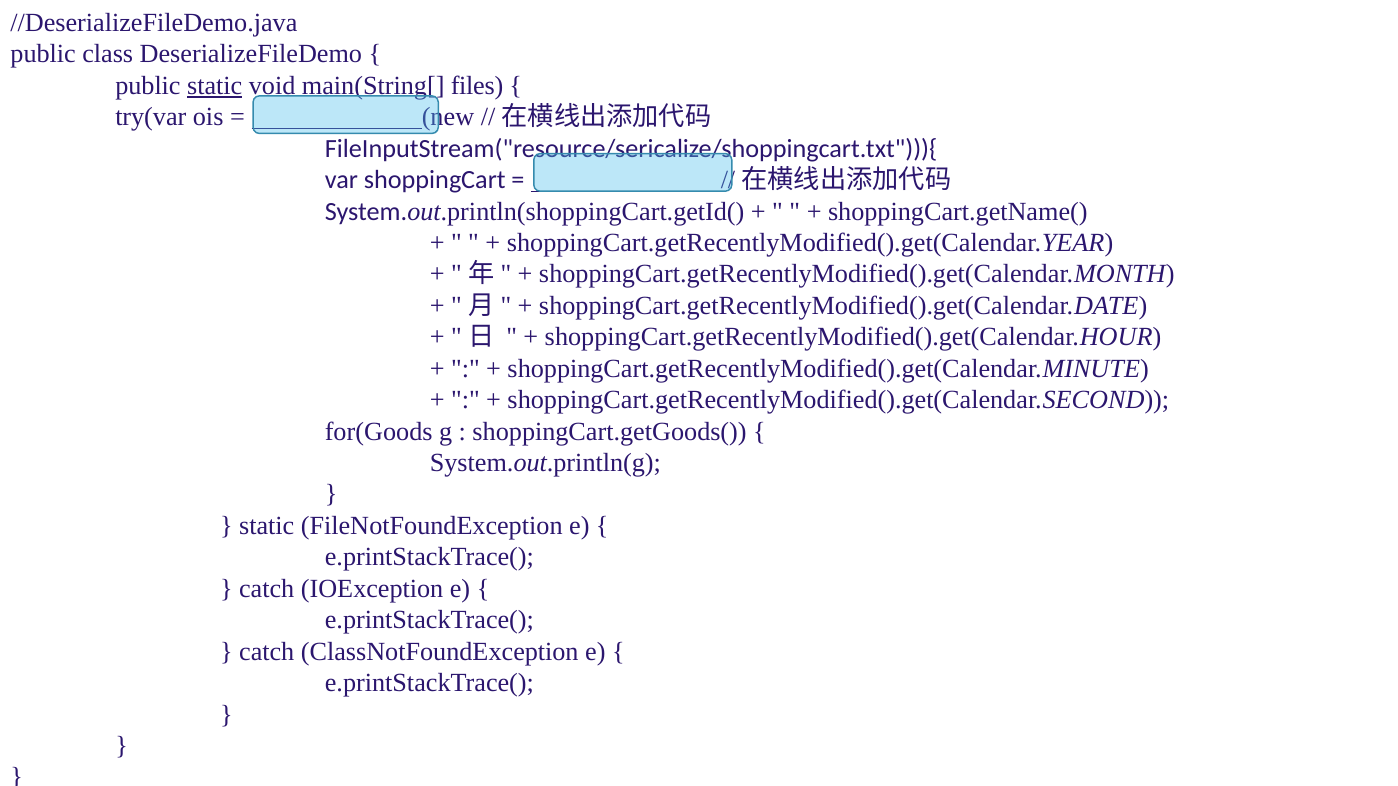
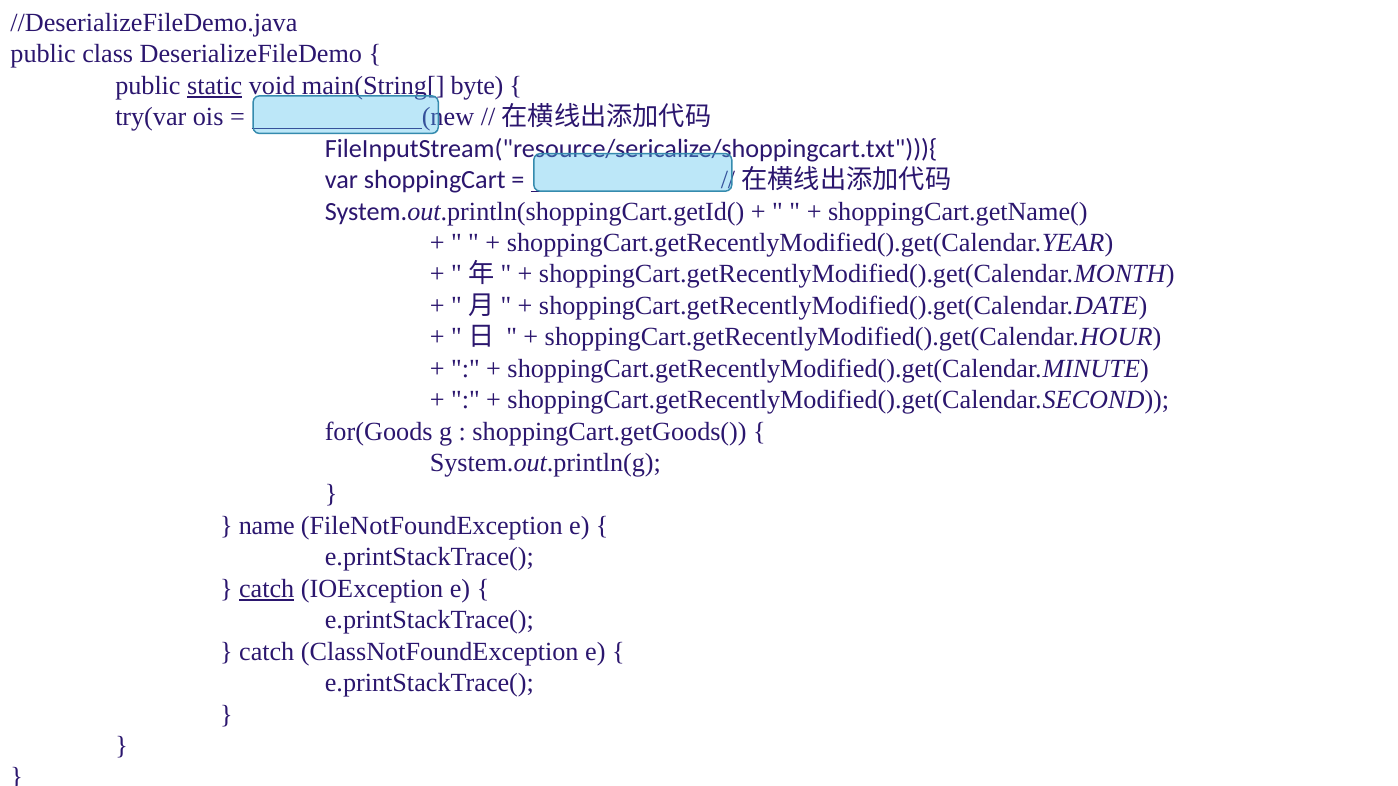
files: files -> byte (477, 86)
static: static -> name (267, 526)
catch underline: none -> present (267, 589)
